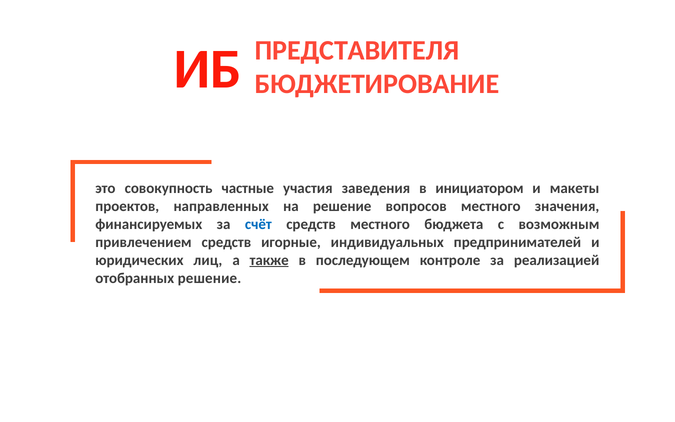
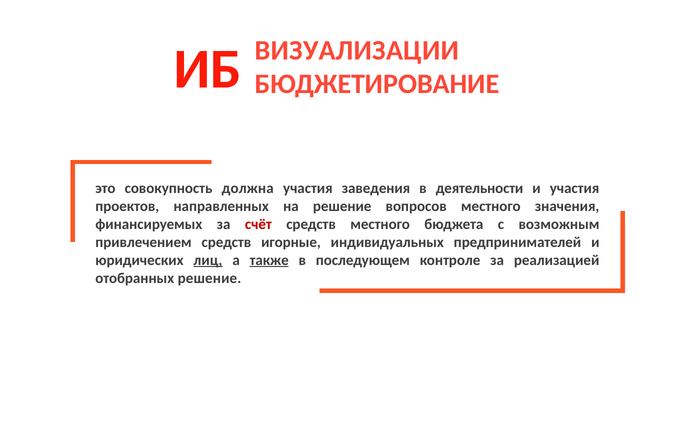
ПРЕДСТАВИТЕЛЯ: ПРЕДСТАВИТЕЛЯ -> ВИЗУАЛИЗАЦИИ (357, 50)
частные: частные -> должна (248, 188)
инициатором: инициатором -> деятельности (480, 188)
и макеты: макеты -> участия (575, 188)
счёт colour: blue -> red (258, 224)
лиц underline: none -> present (208, 260)
